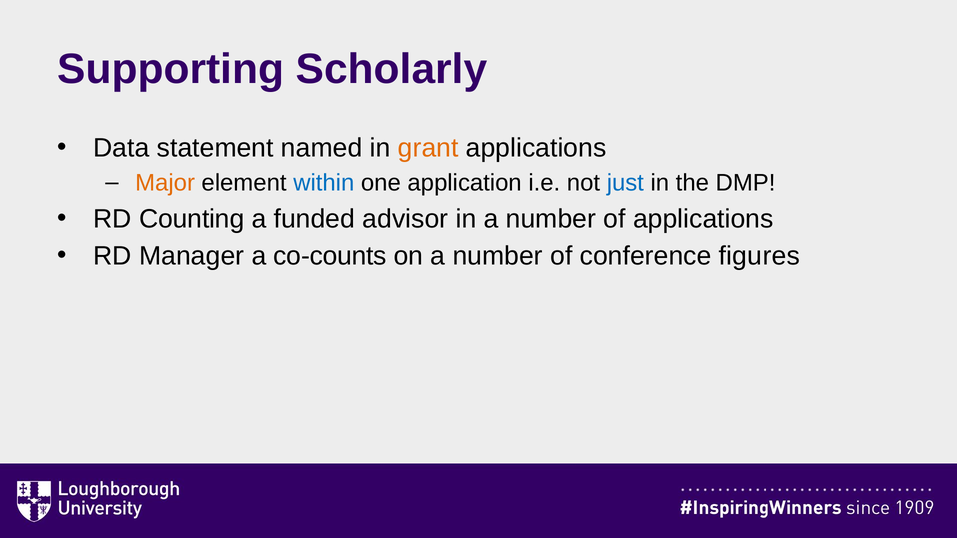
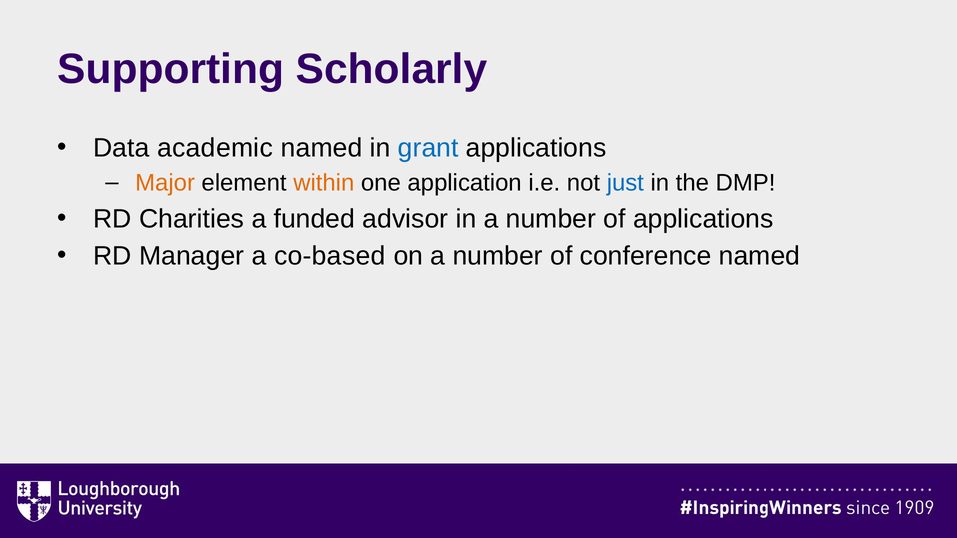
statement: statement -> academic (215, 148)
grant colour: orange -> blue (428, 148)
within colour: blue -> orange (324, 183)
Counting: Counting -> Charities (192, 219)
co-counts: co-counts -> co-based (330, 256)
conference figures: figures -> named (759, 256)
